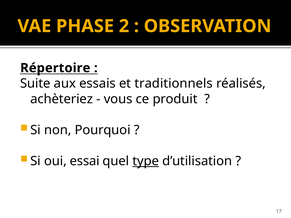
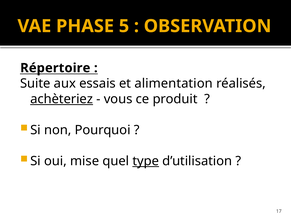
2: 2 -> 5 (124, 26)
traditionnels: traditionnels -> alimentation (174, 84)
achèteriez underline: none -> present (62, 99)
essai: essai -> mise (85, 161)
